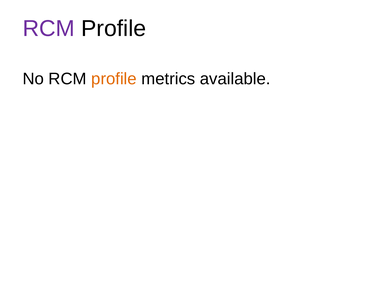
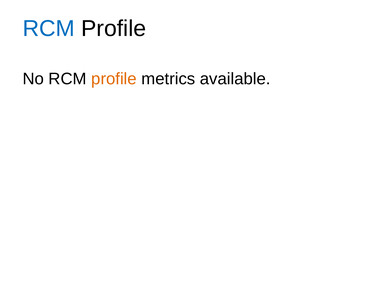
RCM colour: purple -> blue (49, 29)
